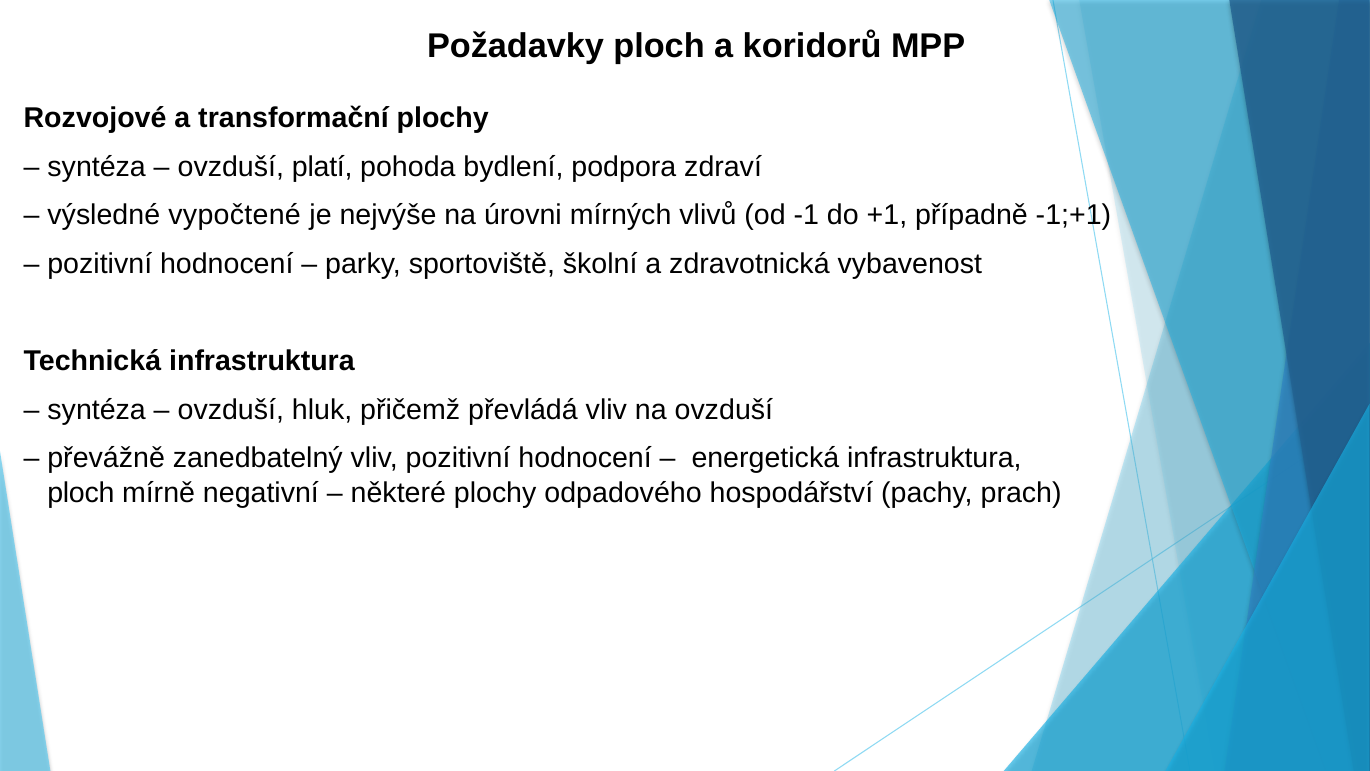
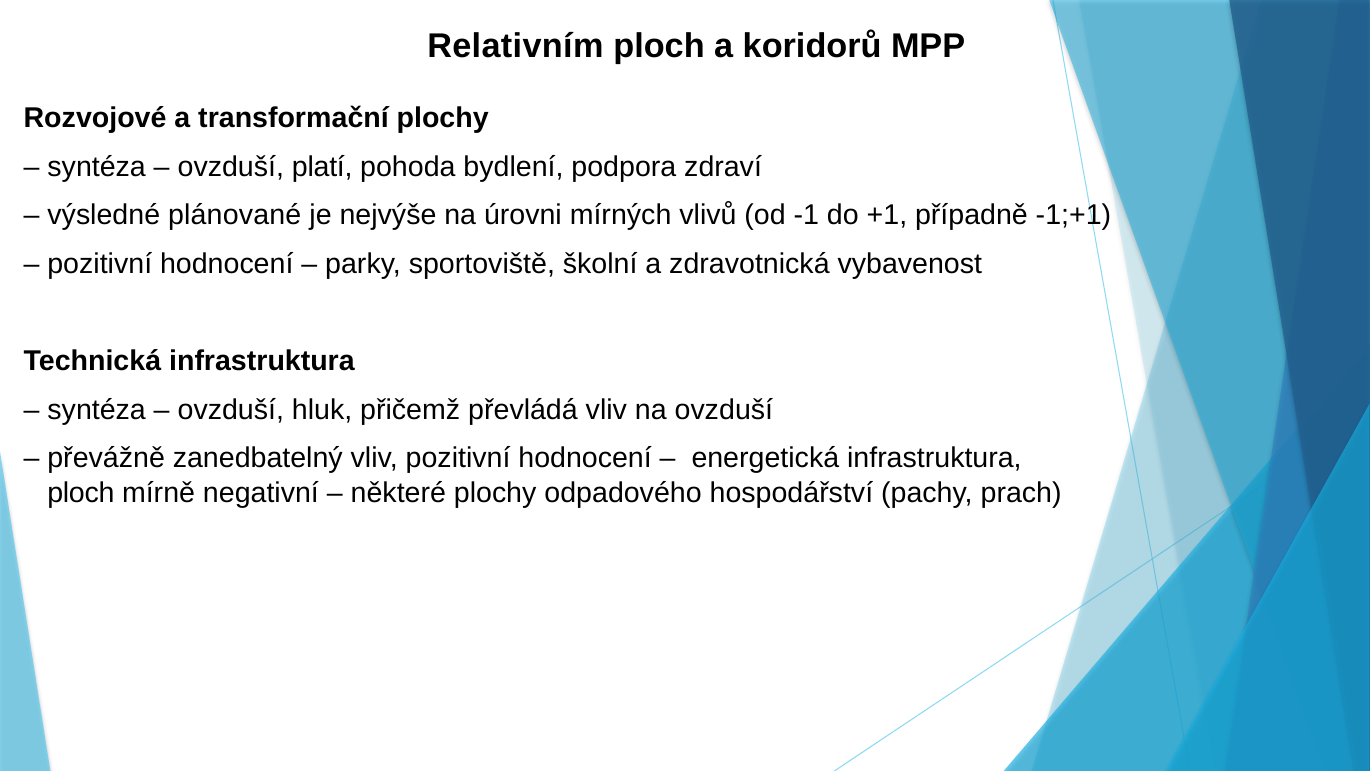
Požadavky: Požadavky -> Relativním (515, 46)
vypočtené: vypočtené -> plánované (235, 215)
